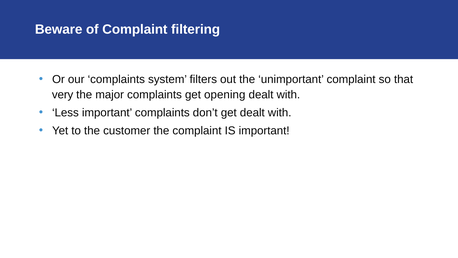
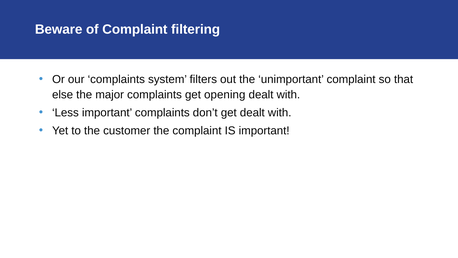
very: very -> else (63, 94)
